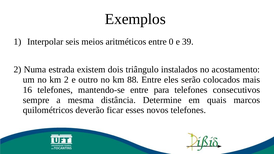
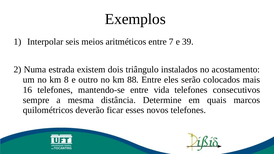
0: 0 -> 7 (171, 42)
km 2: 2 -> 8 (66, 80)
para: para -> vida (162, 90)
